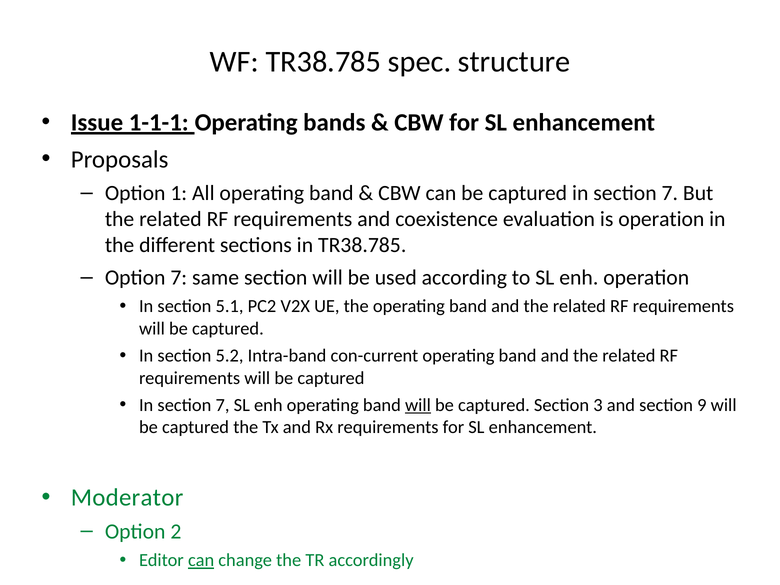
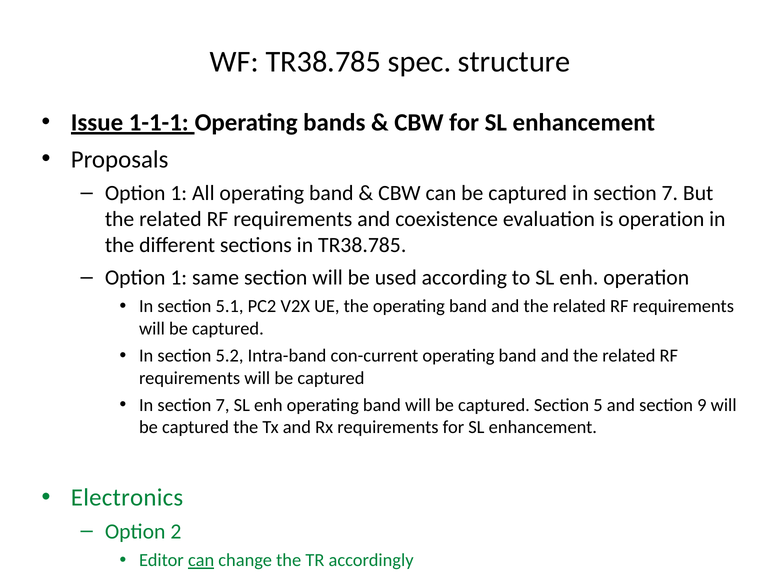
7: 7 -> 1 (179, 277)
will underline: present -> none (418, 405)
3: 3 -> 5 (598, 405)
Moderator: Moderator -> Electronics (127, 498)
